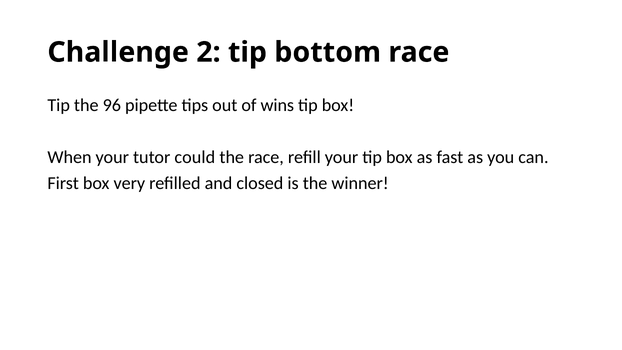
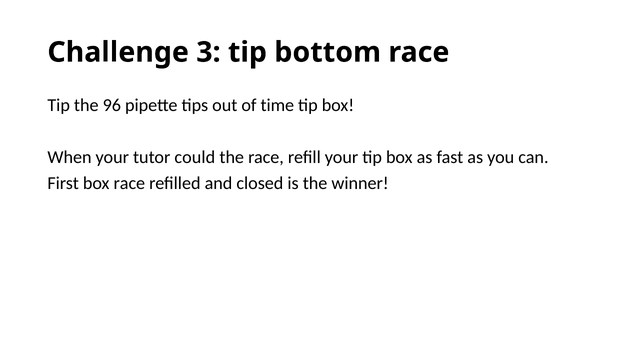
2: 2 -> 3 (208, 52)
wins: wins -> time (277, 105)
box very: very -> race (129, 183)
